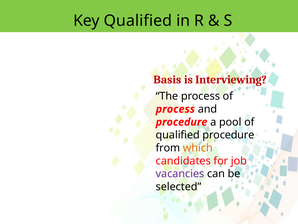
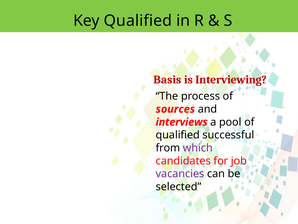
process: process -> sources (175, 109)
procedure: procedure -> interviews (182, 122)
qualified procedure: procedure -> successful (228, 135)
which colour: orange -> purple (198, 148)
